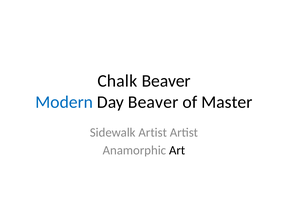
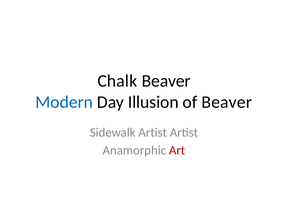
Day Beaver: Beaver -> Illusion (153, 102)
of Master: Master -> Beaver (227, 102)
Art colour: black -> red (177, 150)
